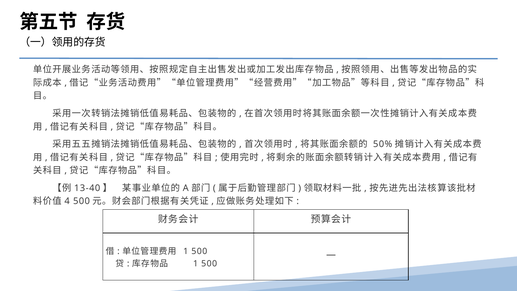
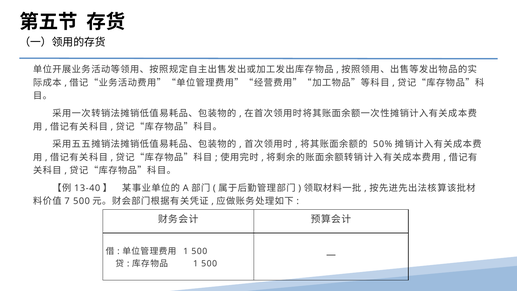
4: 4 -> 7 (67, 201)
